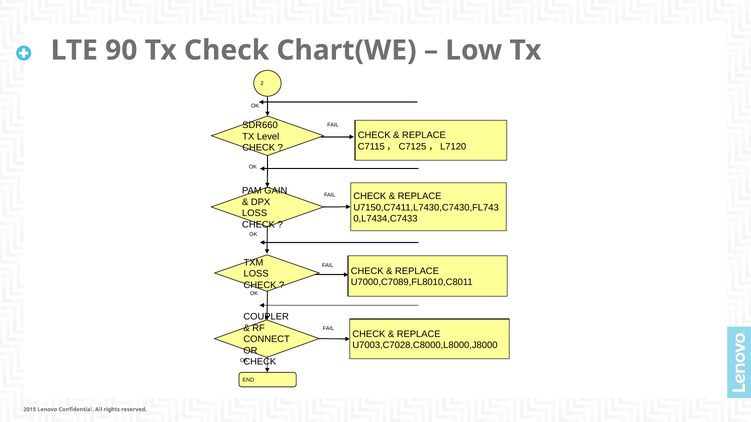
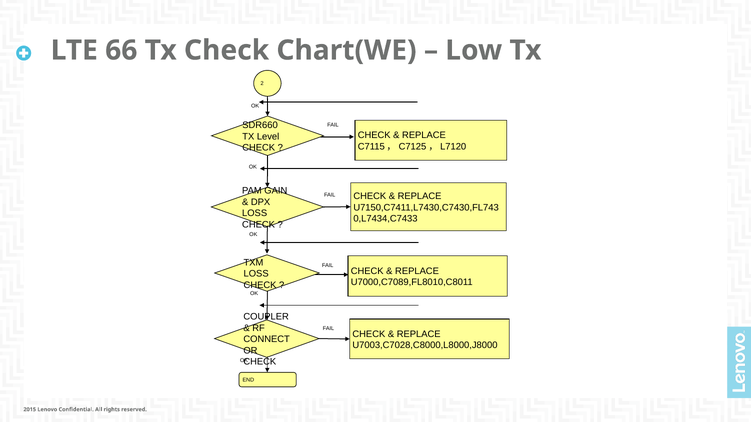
90: 90 -> 66 (121, 50)
